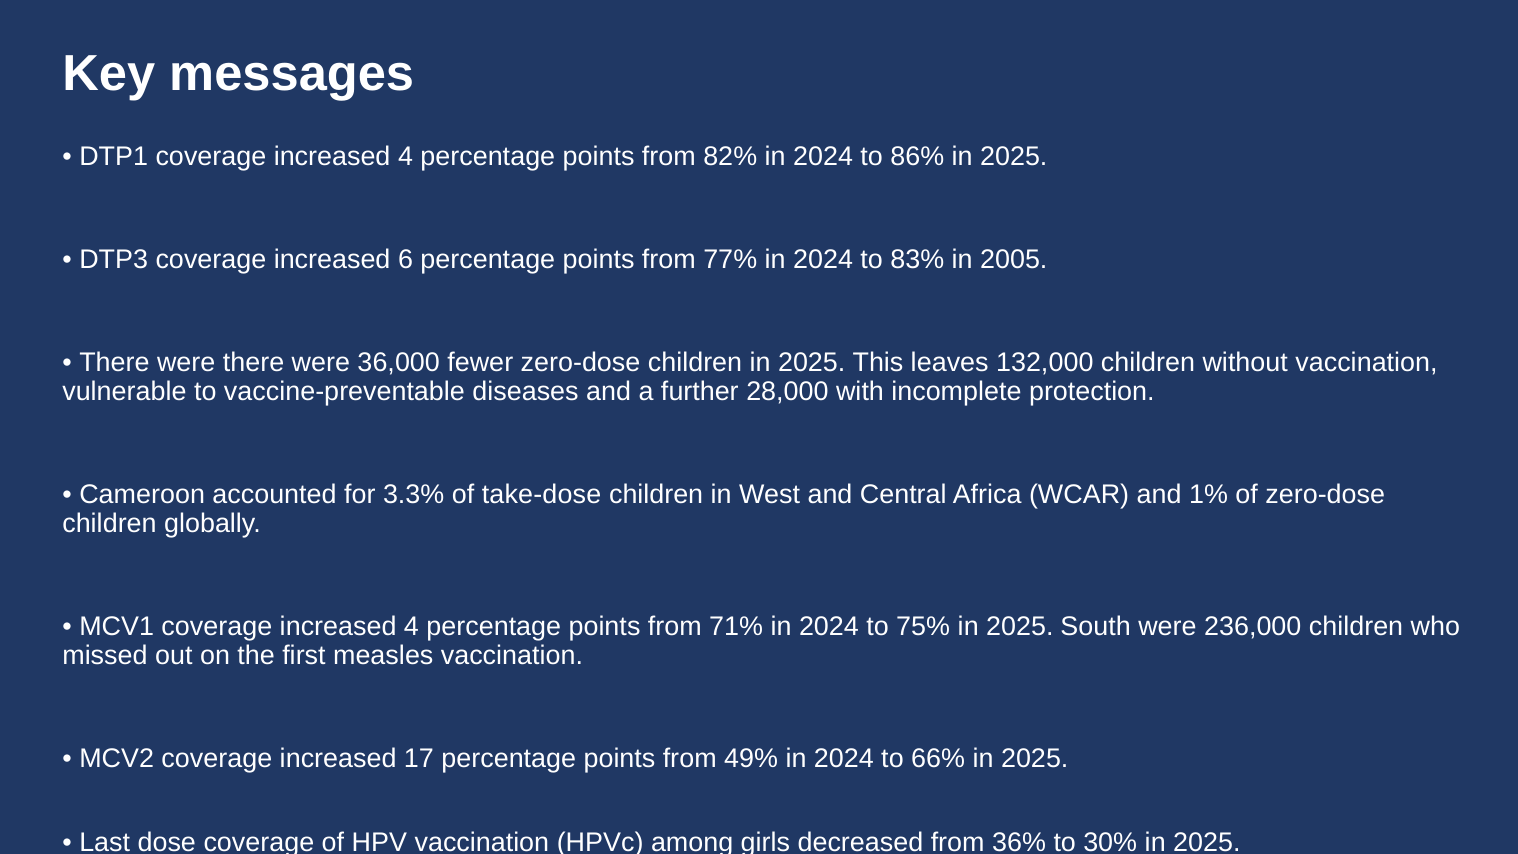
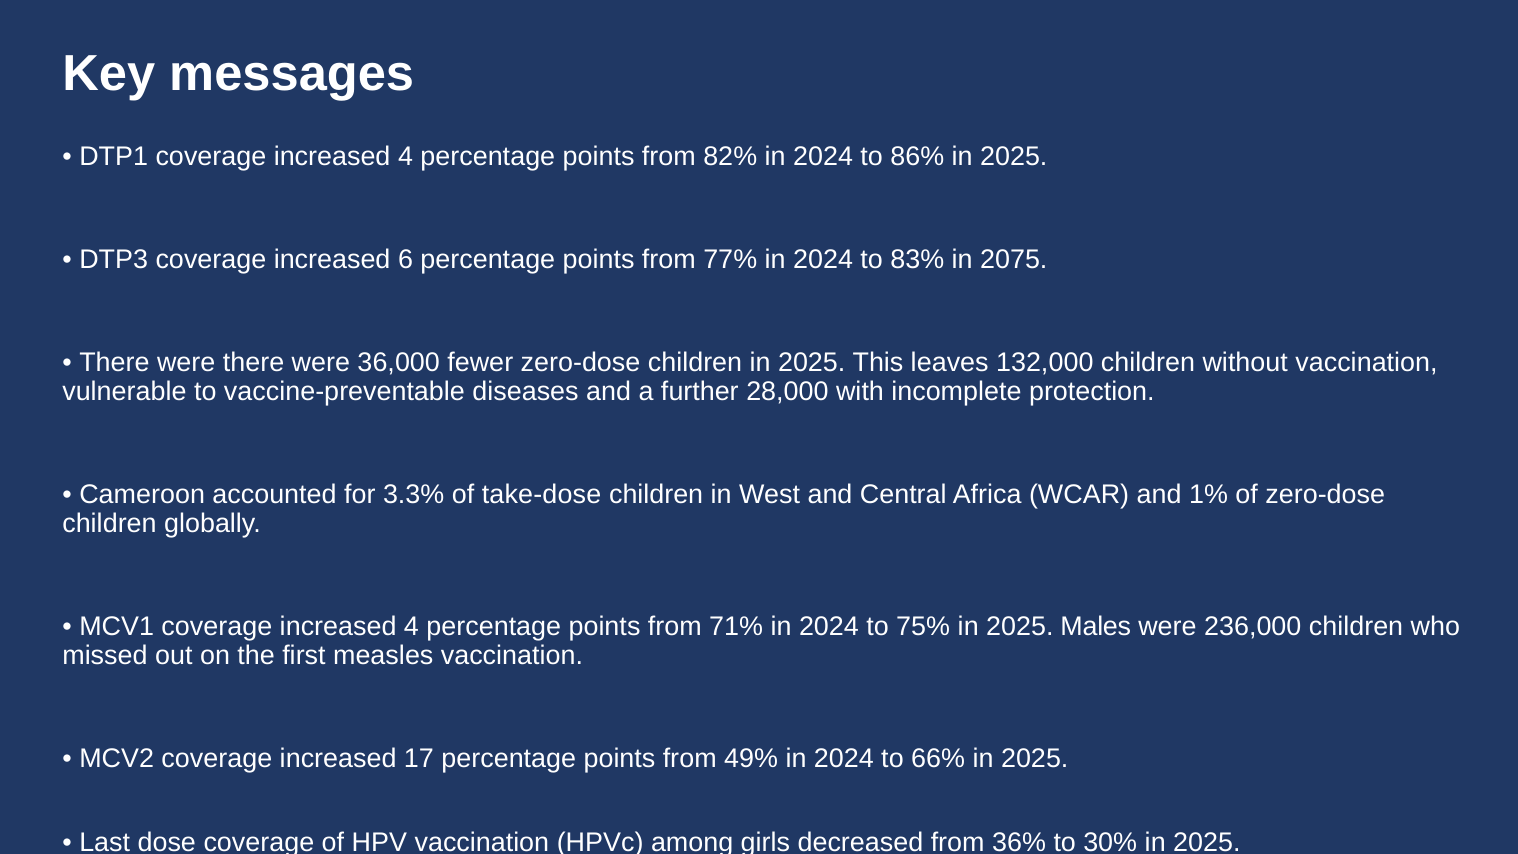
2005: 2005 -> 2075 (1014, 259)
South: South -> Males (1096, 626)
